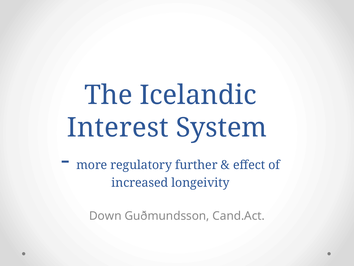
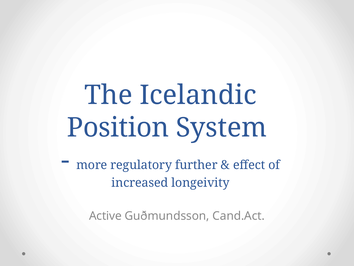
Interest: Interest -> Position (118, 127)
Down: Down -> Active (105, 216)
